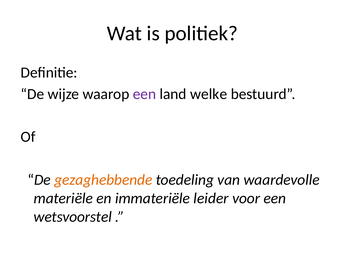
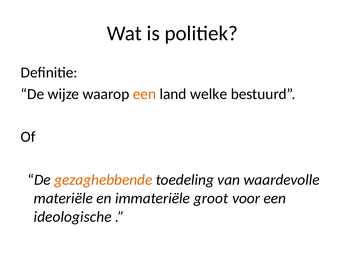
een colour: purple -> orange (144, 94)
leider: leider -> groot (211, 198)
wetsvoorstel: wetsvoorstel -> ideologische (73, 217)
